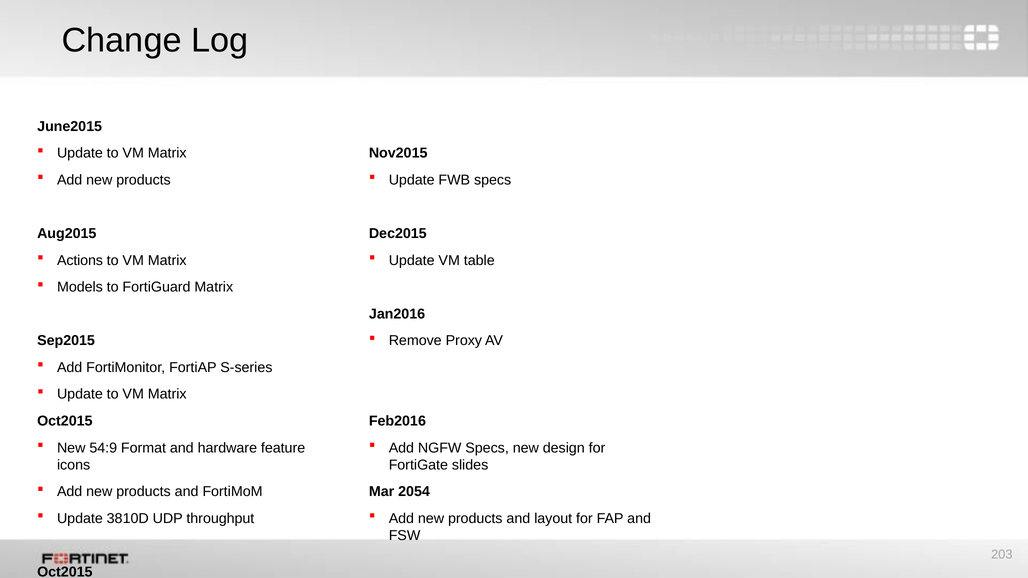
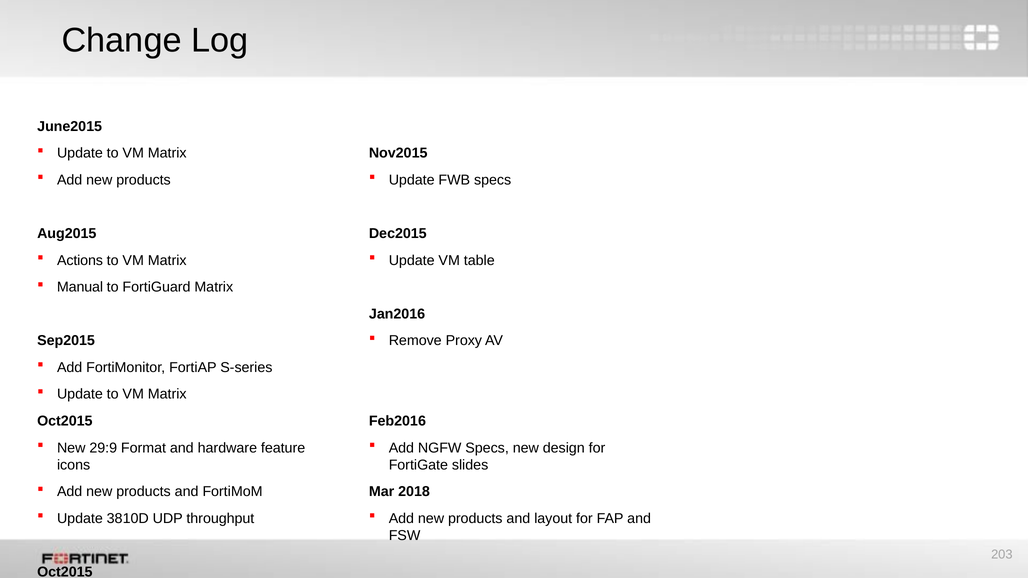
Models: Models -> Manual (80, 287)
54:9: 54:9 -> 29:9 (103, 448)
2054: 2054 -> 2018 (414, 492)
